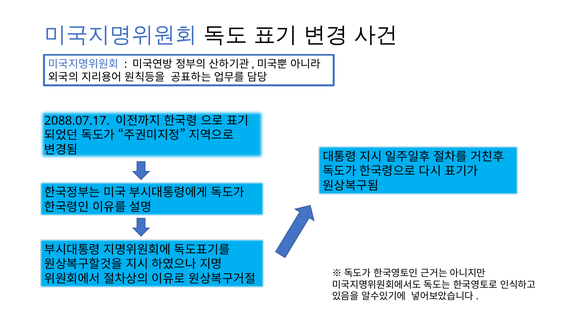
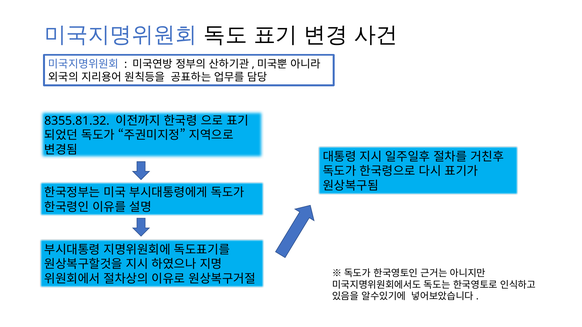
2088.07.17: 2088.07.17 -> 8355.81.32 (77, 121)
